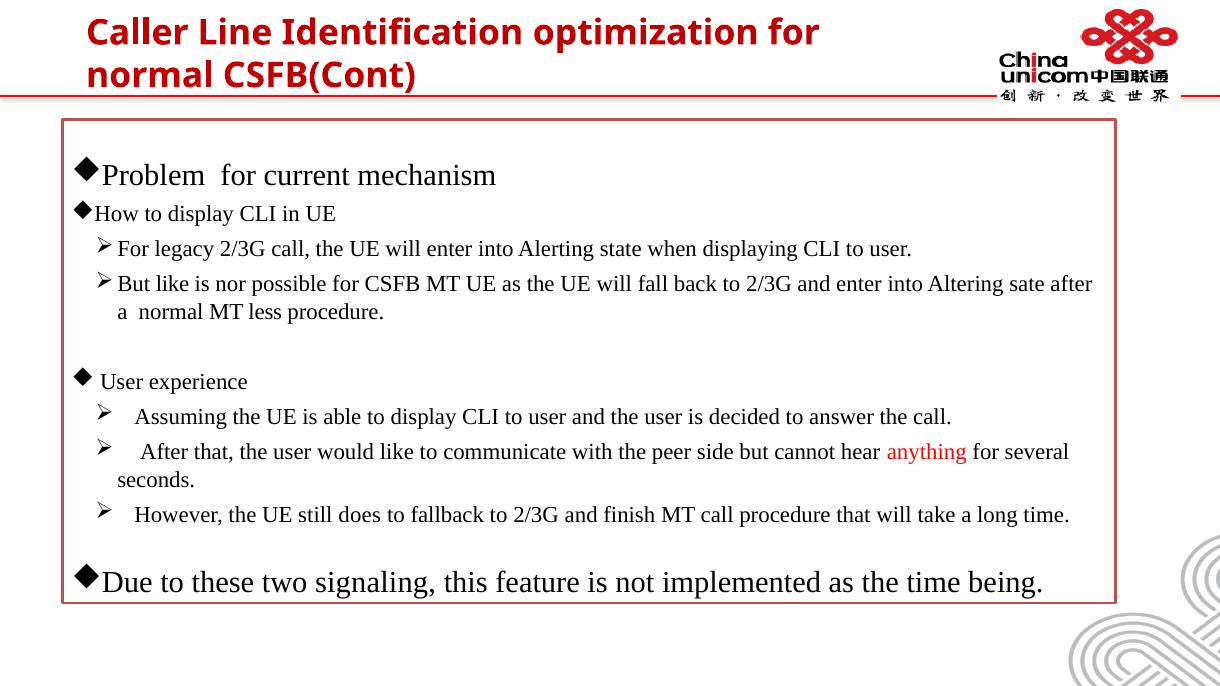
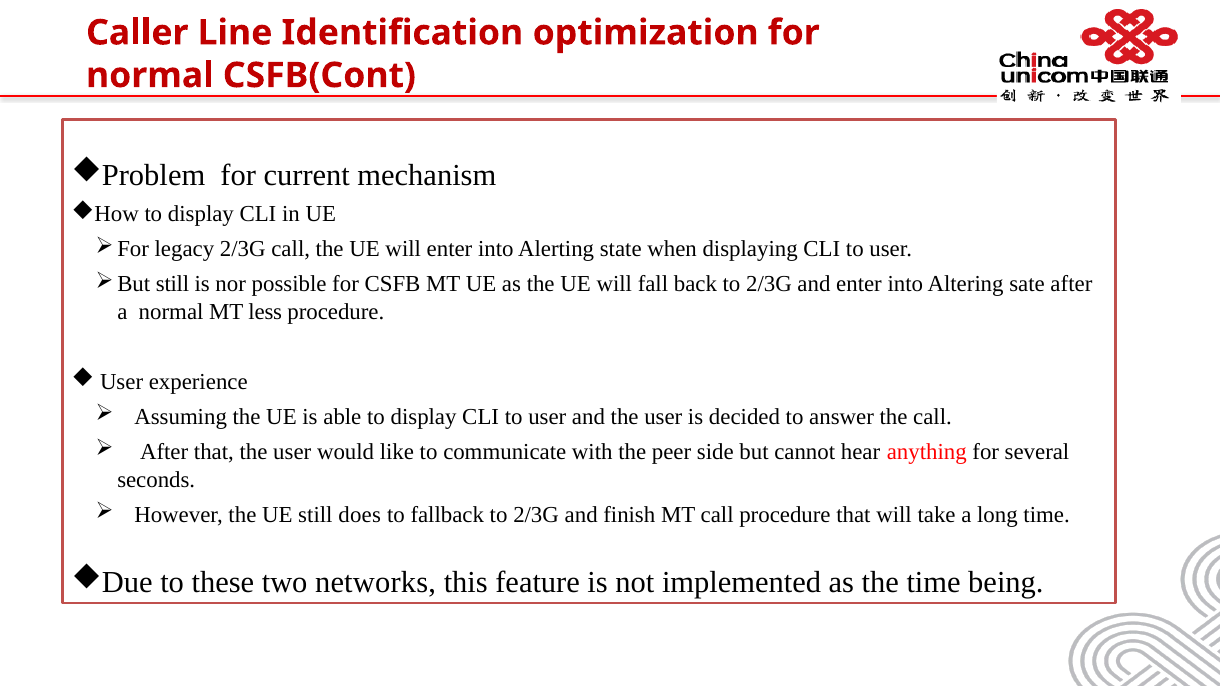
like: like -> still (173, 284)
signaling: signaling -> networks (376, 582)
